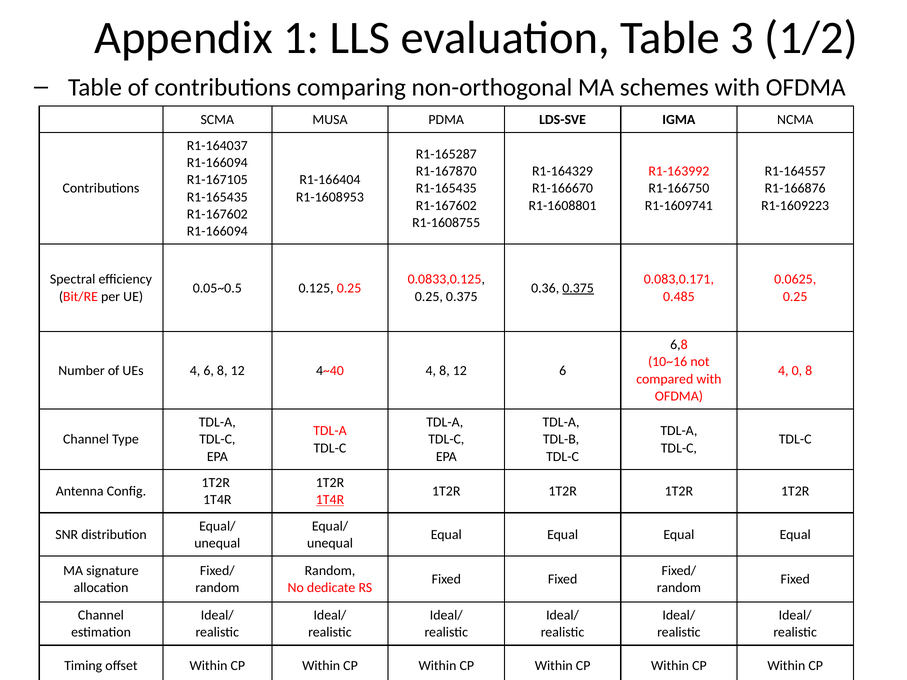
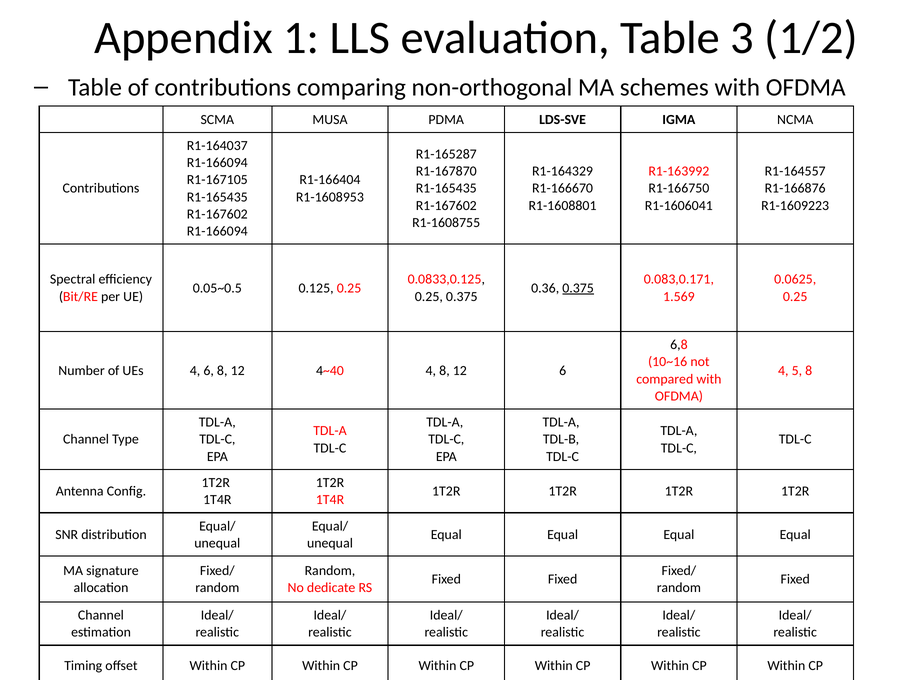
R1-1609741: R1-1609741 -> R1-1606041 (679, 206)
0.485: 0.485 -> 1.569 (679, 297)
0: 0 -> 5 (797, 371)
1T4R underline: present -> none (330, 500)
